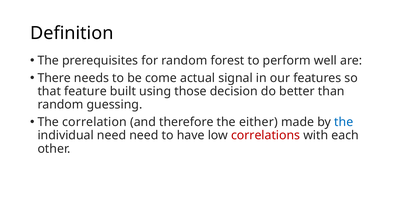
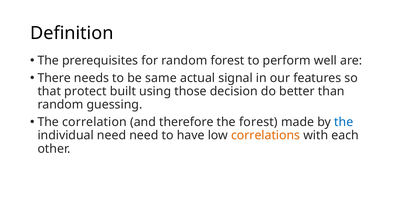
come: come -> same (161, 78)
feature: feature -> protect (85, 91)
the either: either -> forest (258, 122)
correlations colour: red -> orange (266, 136)
